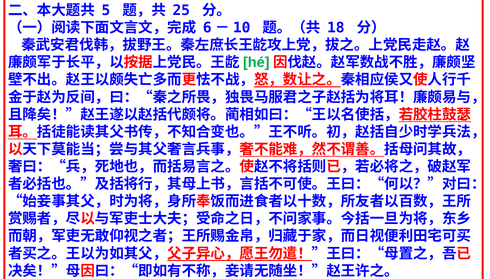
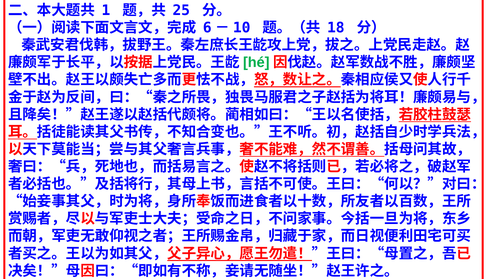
5: 5 -> 1 (106, 10)
